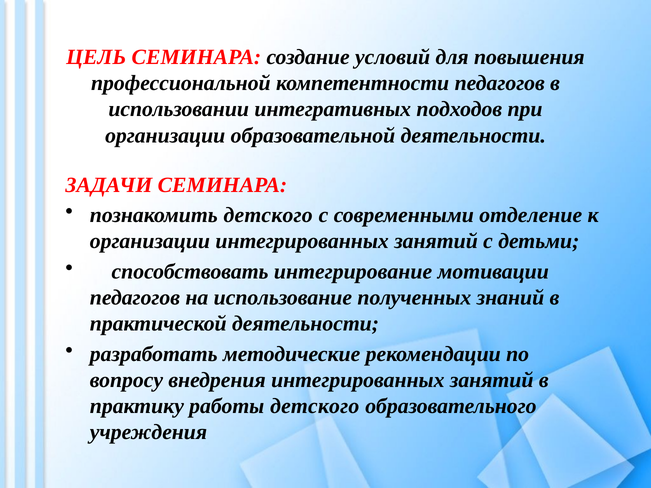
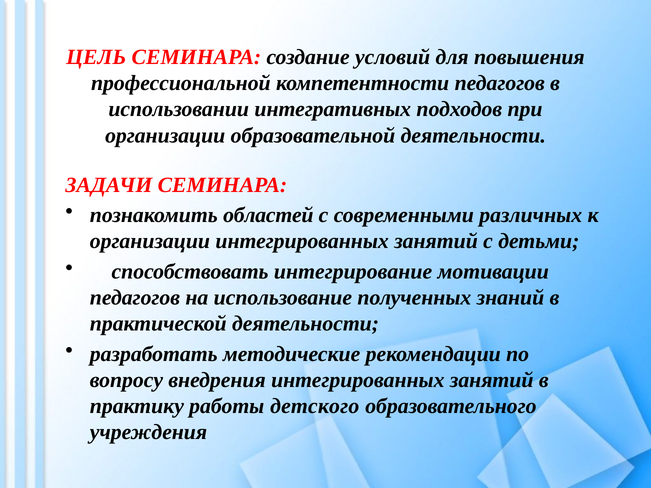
познакомить детского: детского -> областей (268, 215)
отделение: отделение -> различных (531, 215)
